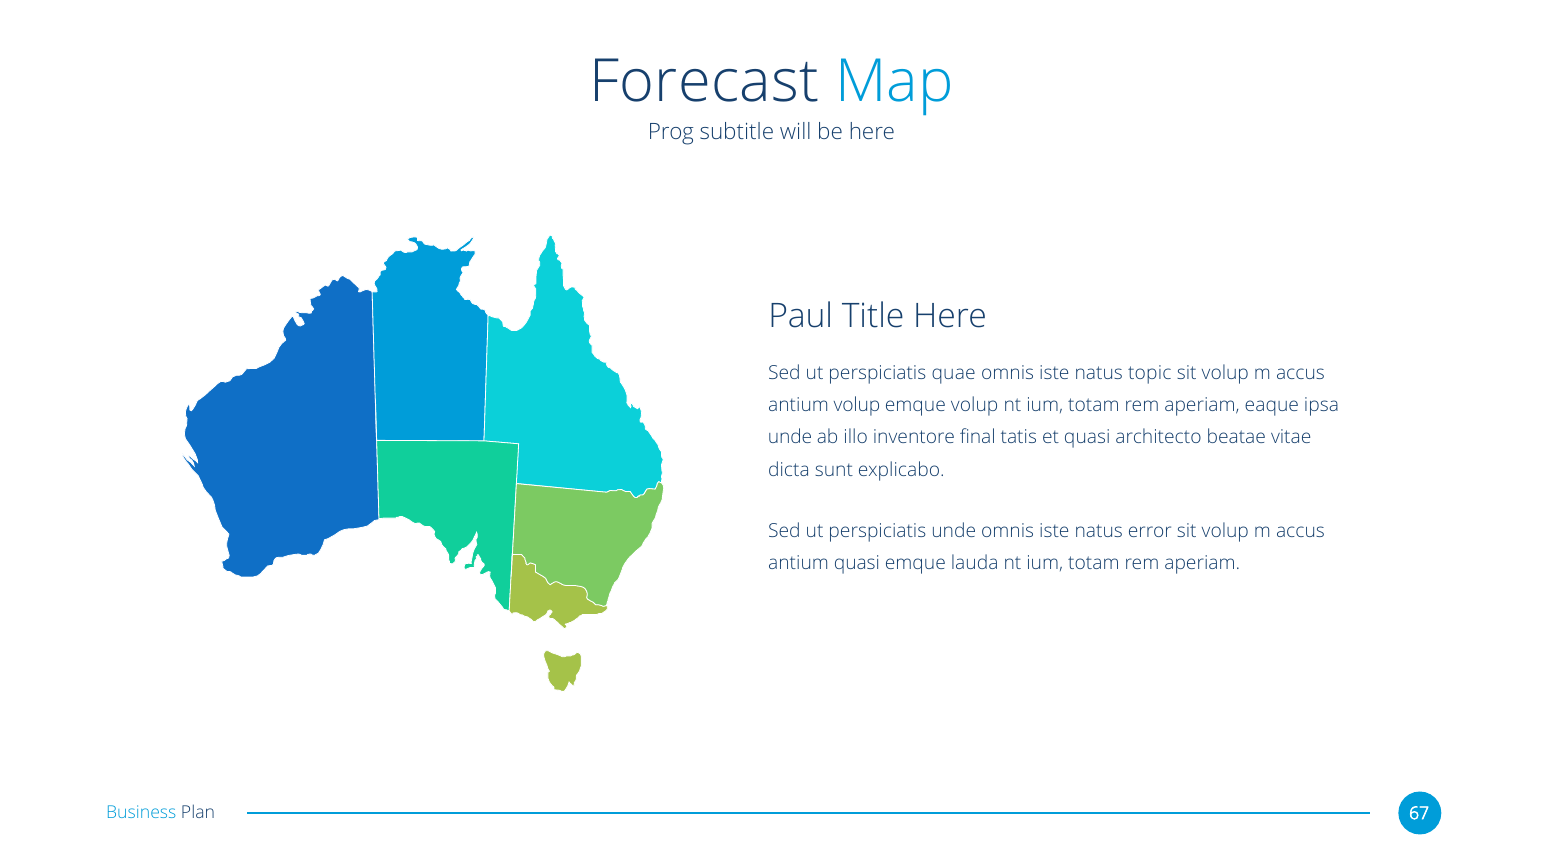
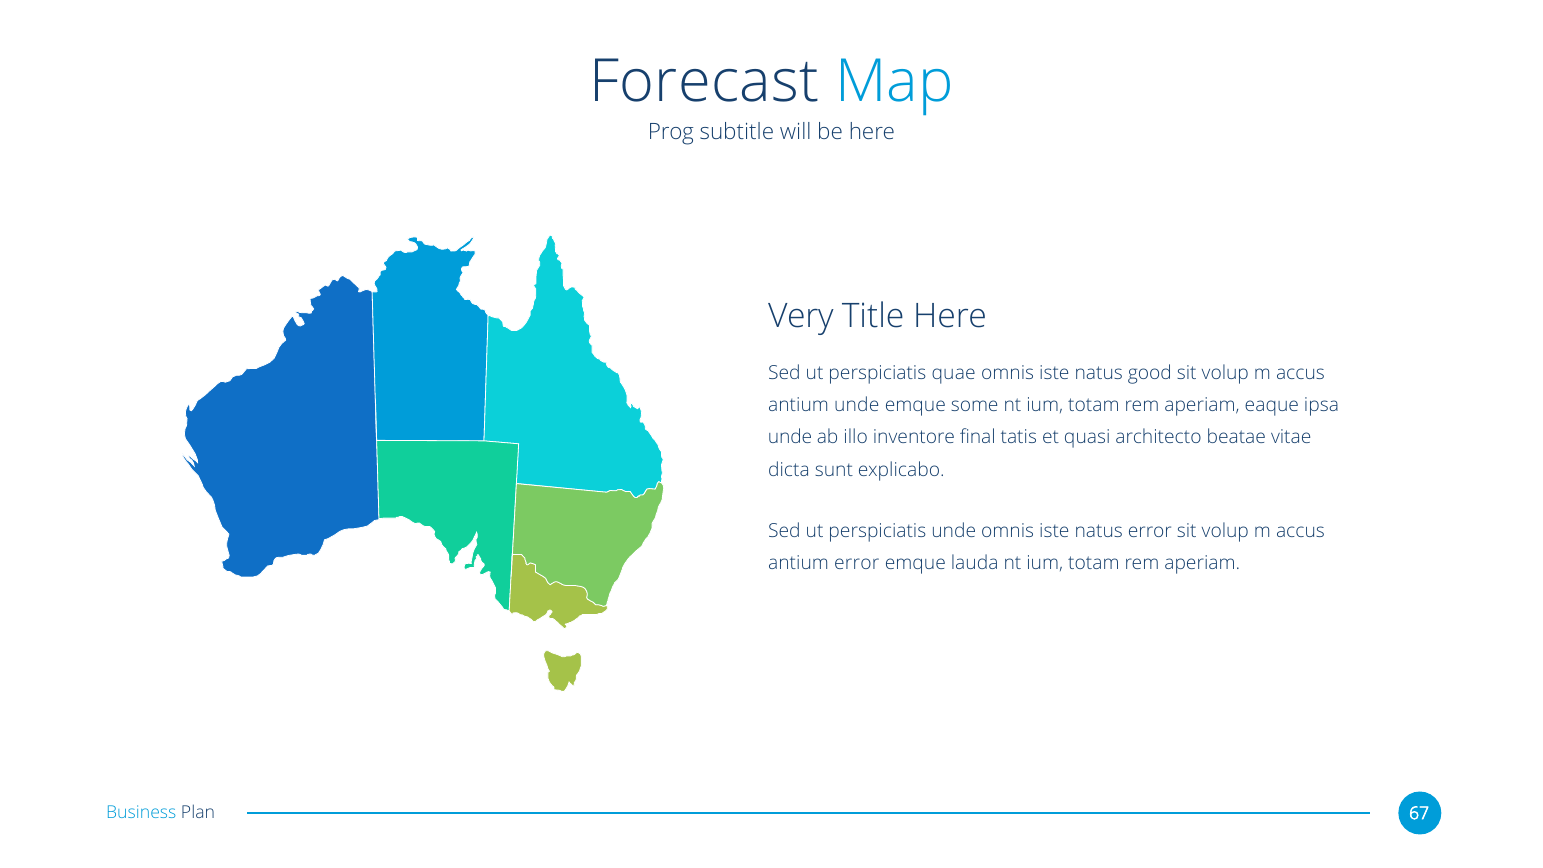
Paul: Paul -> Very (801, 317)
topic: topic -> good (1150, 373)
antium volup: volup -> unde (857, 405)
emque volup: volup -> some (975, 405)
antium quasi: quasi -> error (857, 564)
